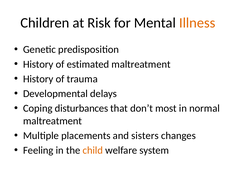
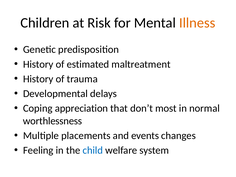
disturbances: disturbances -> appreciation (81, 108)
maltreatment: maltreatment -> worthlessness (52, 121)
sisters: sisters -> events (145, 136)
child colour: orange -> blue (93, 150)
